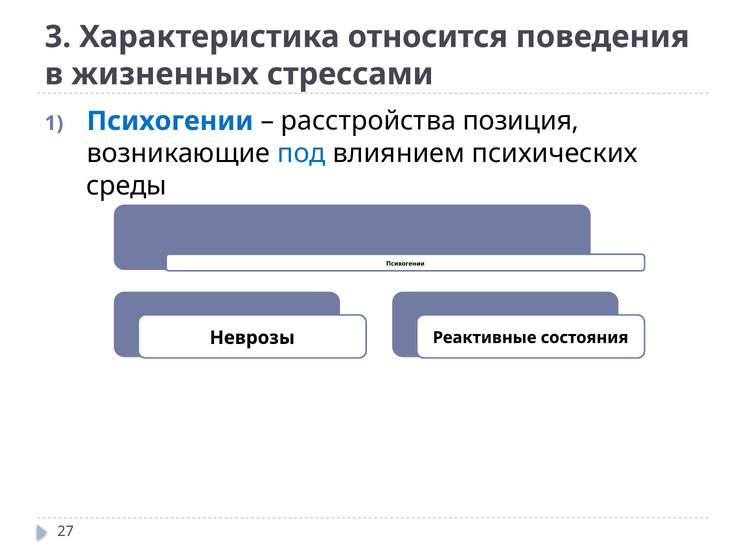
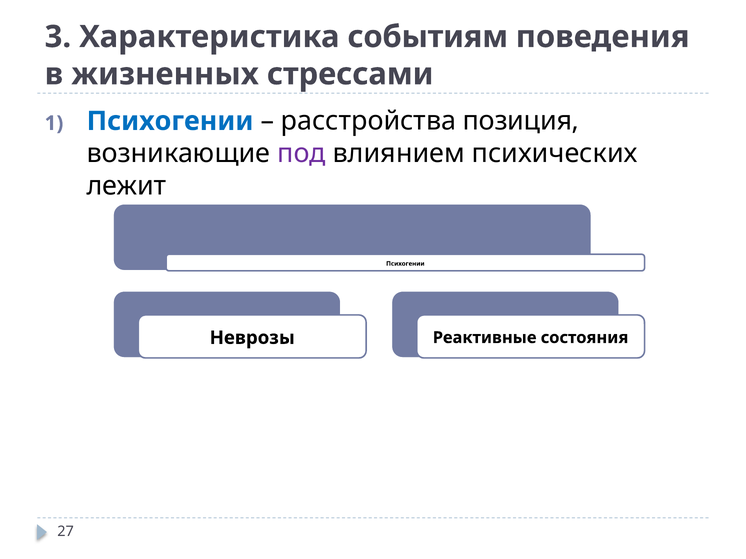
относится: относится -> событиям (428, 37)
под colour: blue -> purple (302, 153)
среды: среды -> лежит (127, 186)
